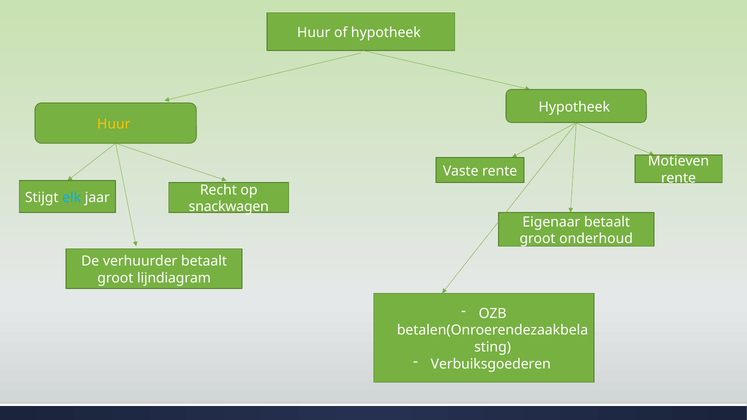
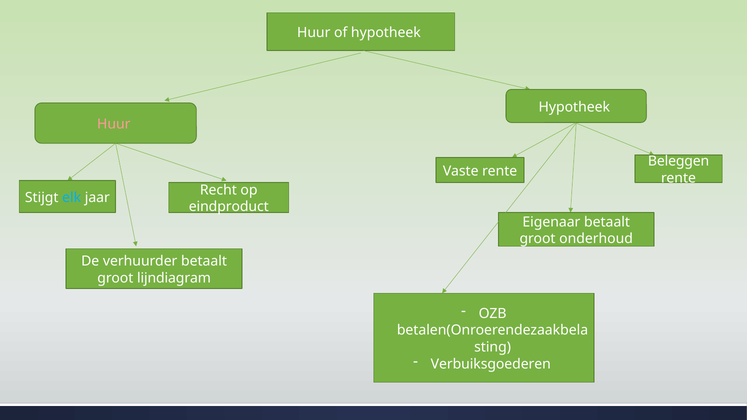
Huur colour: yellow -> pink (114, 124)
Motieven: Motieven -> Beleggen (679, 161)
snackwagen: snackwagen -> eindproduct (229, 207)
